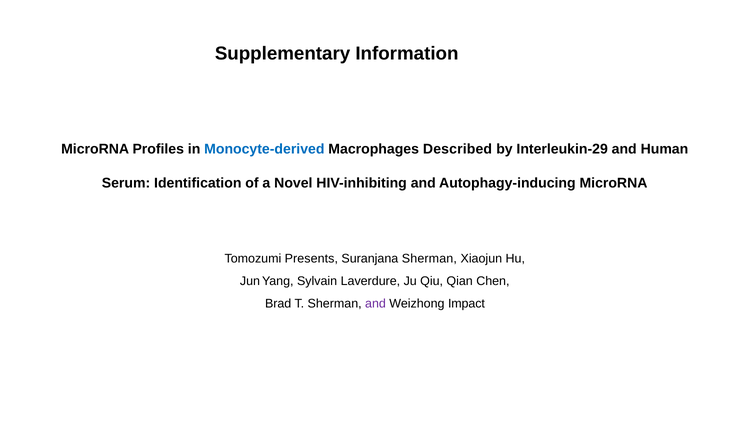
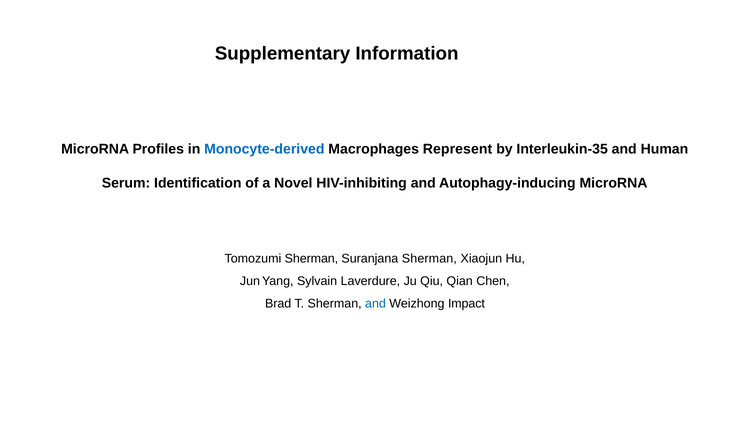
Described: Described -> Represent (458, 149)
Interleukin-29: Interleukin-29 -> Interleukin-35 (562, 149)
Tomozumi Presents: Presents -> Sherman (311, 259)
and colour: purple -> blue (376, 304)
